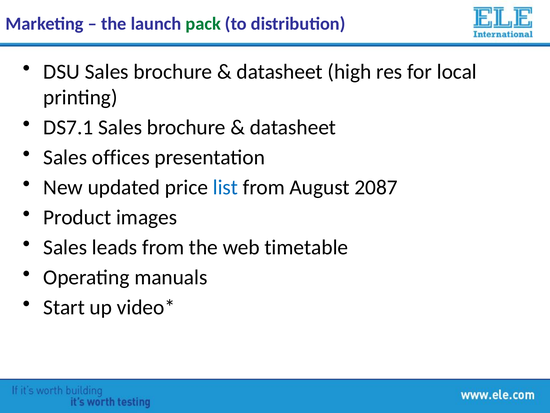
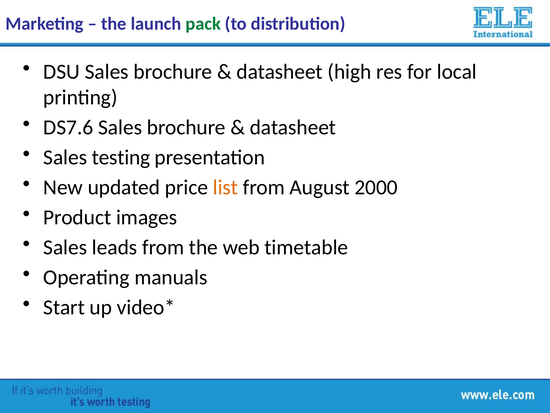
DS7.1: DS7.1 -> DS7.6 (68, 127)
offices: offices -> testing (121, 157)
list colour: blue -> orange (225, 187)
2087: 2087 -> 2000 (376, 187)
